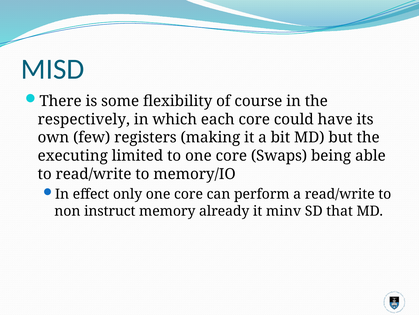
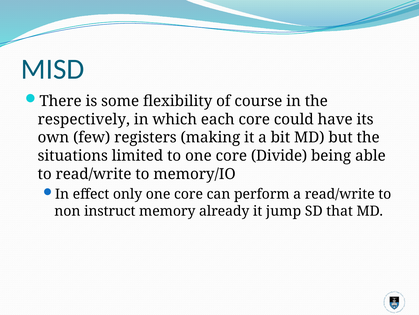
executing: executing -> situations (73, 155)
Swaps: Swaps -> Divide (279, 155)
minv: minv -> jump (284, 211)
